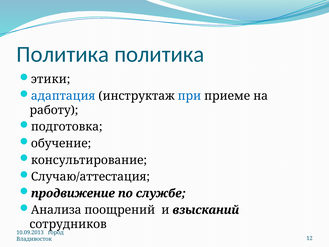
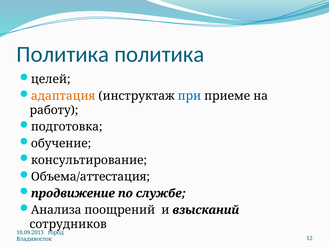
этики: этики -> целей (51, 79)
адаптация colour: blue -> orange (63, 96)
Случаю/аттестация: Случаю/аттестация -> Объема/аттестация (90, 177)
